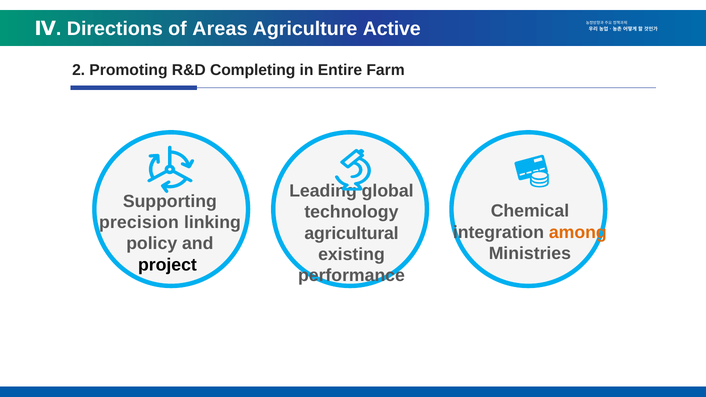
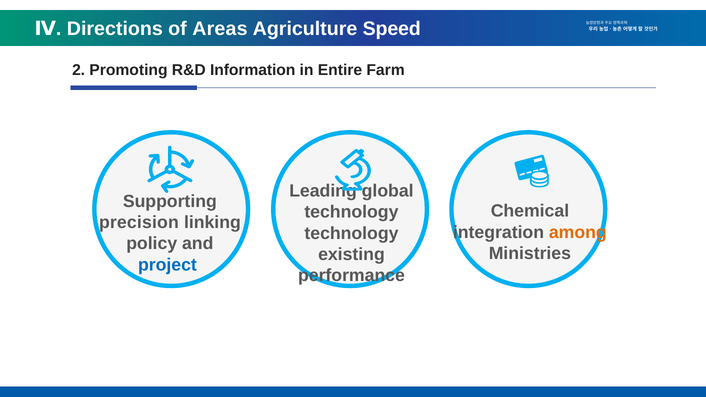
Active: Active -> Speed (392, 29)
Completing: Completing -> Information (253, 70)
agricultural: agricultural -> technology (351, 233)
project colour: black -> blue (167, 265)
